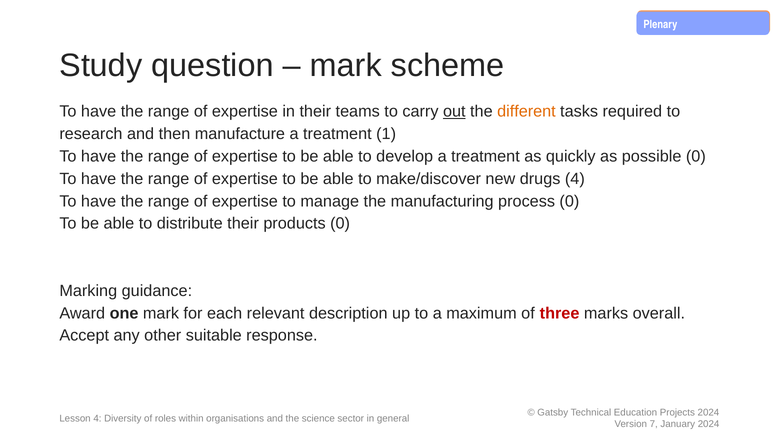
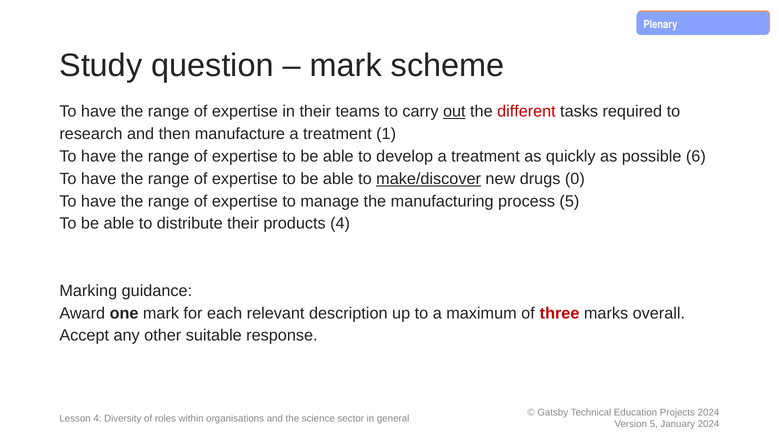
different colour: orange -> red (526, 112)
possible 0: 0 -> 6 (696, 156)
make/discover underline: none -> present (429, 179)
drugs 4: 4 -> 0 (575, 179)
process 0: 0 -> 5 (569, 201)
products 0: 0 -> 4 (340, 224)
7: 7 -> 5 (654, 424)
